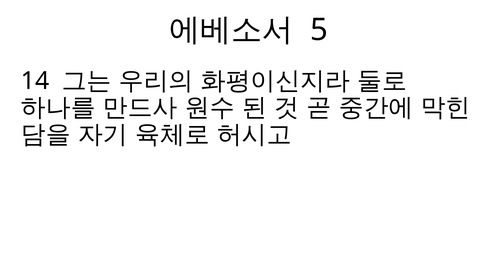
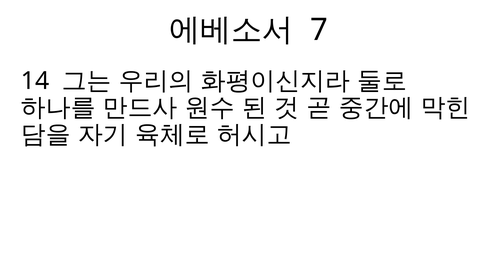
5: 5 -> 7 (319, 30)
